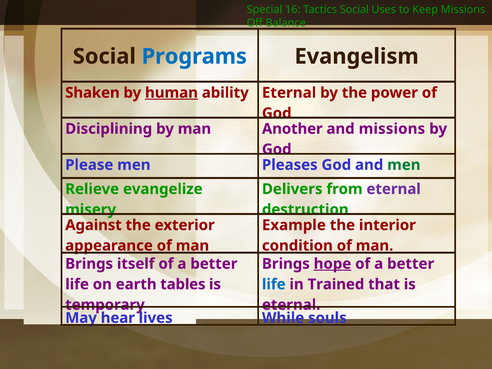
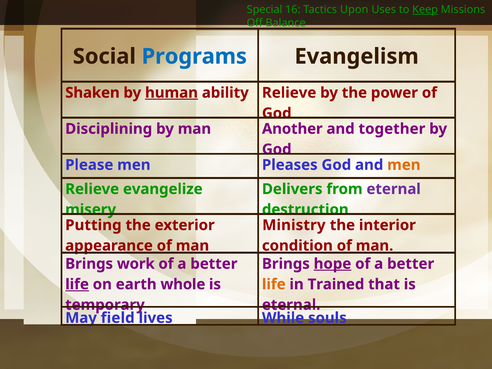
Tactics Social: Social -> Upon (354, 10)
Keep underline: none -> present (425, 10)
ability Eternal: Eternal -> Relieve (289, 93)
and missions: missions -> together (392, 129)
men colour: green -> orange (404, 165)
Against: Against -> Putting (93, 225)
Example: Example -> Ministry (294, 225)
itself: itself -> work (136, 264)
life underline: none -> present (77, 284)
tables: tables -> whole (183, 284)
life colour: blue -> orange (274, 284)
hear: hear -> field (118, 318)
